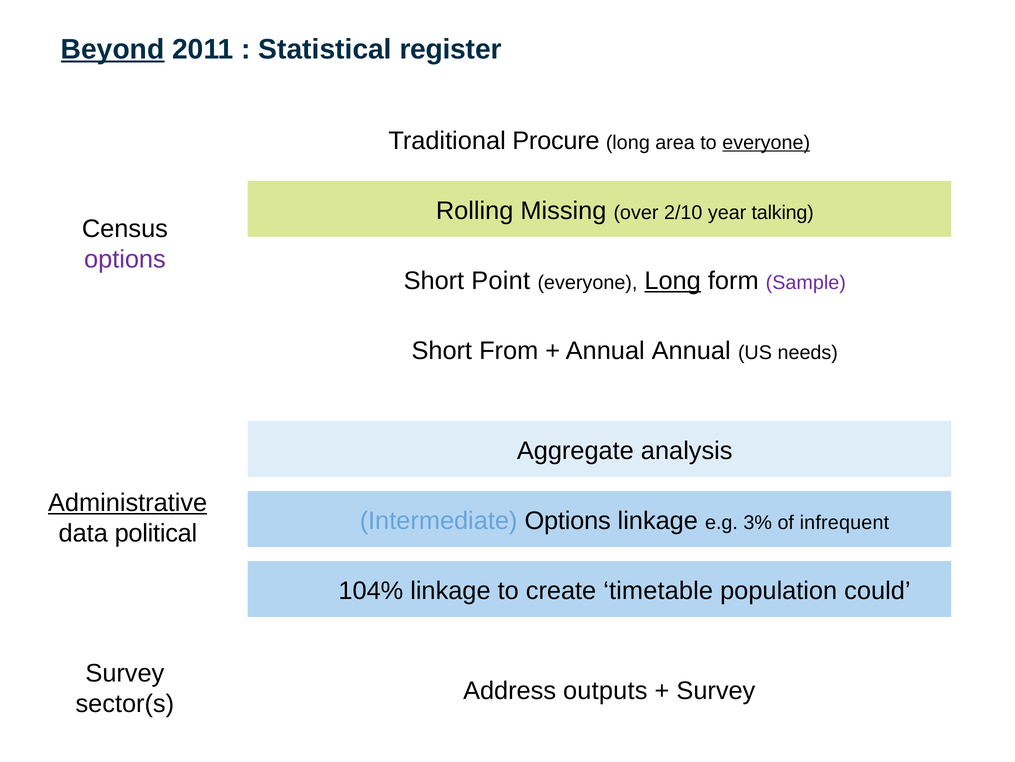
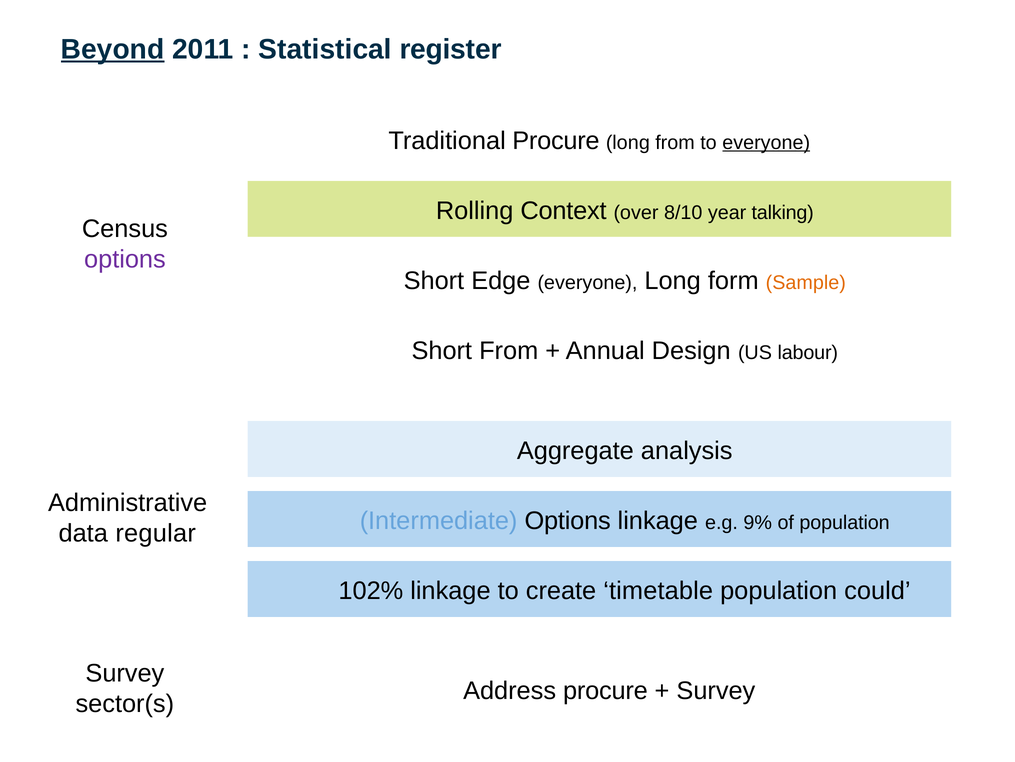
long area: area -> from (675, 142)
Missing: Missing -> Context (564, 210)
2/10: 2/10 -> 8/10 (683, 212)
Point: Point -> Edge (501, 280)
Long underline: present -> none (673, 280)
Sample colour: purple -> orange (806, 282)
Annual Annual: Annual -> Design (691, 350)
needs: needs -> labour (808, 352)
Administrative underline: present -> none (128, 502)
3%: 3% -> 9% (758, 522)
of infrequent: infrequent -> population (845, 522)
political: political -> regular (156, 533)
104%: 104% -> 102% (371, 590)
Address outputs: outputs -> procure (605, 690)
